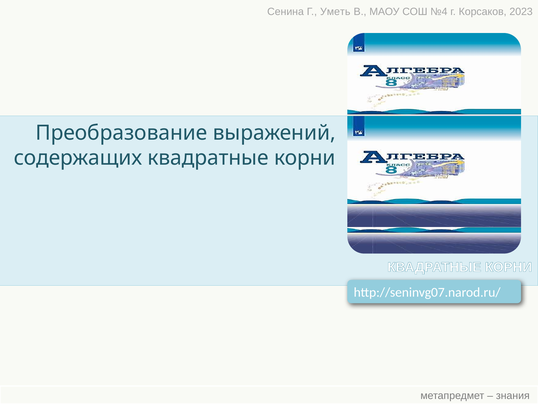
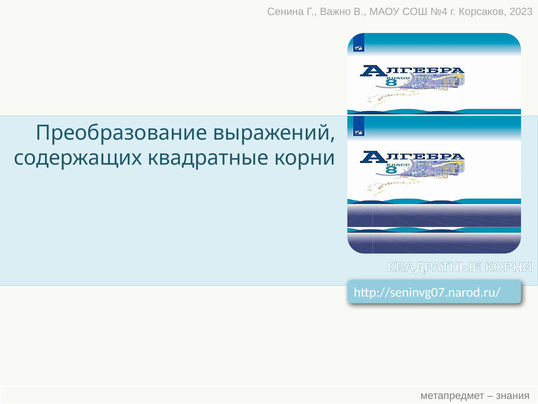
Уметь: Уметь -> Важно (335, 12)
